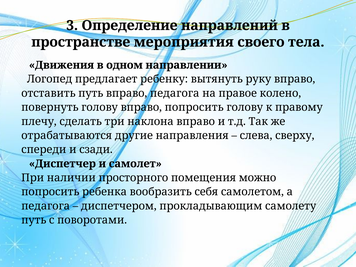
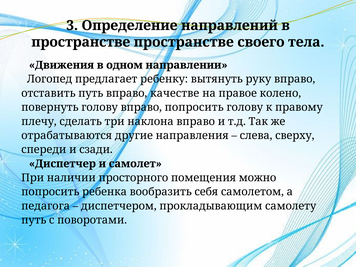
пространстве мероприятия: мероприятия -> пространстве (184, 42)
вправо педагога: педагога -> качестве (175, 93)
